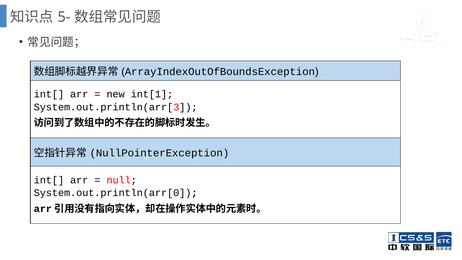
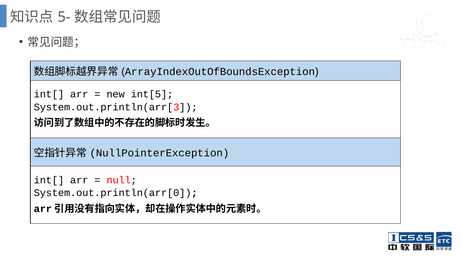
int[1: int[1 -> int[5 (152, 94)
